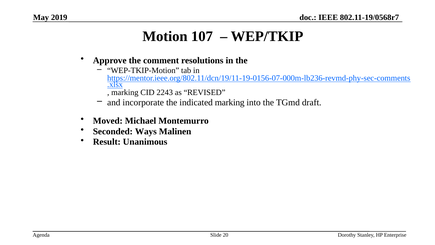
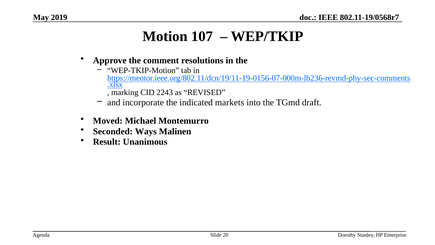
indicated marking: marking -> markets (230, 102)
